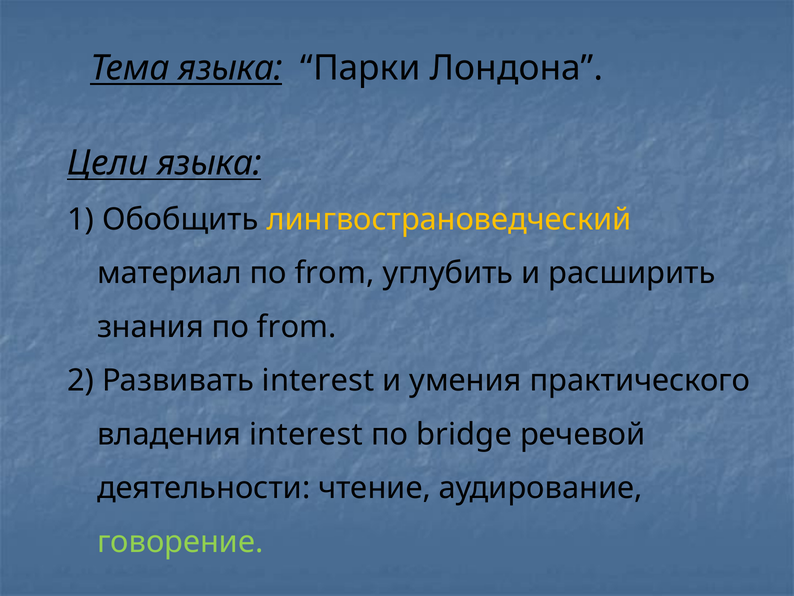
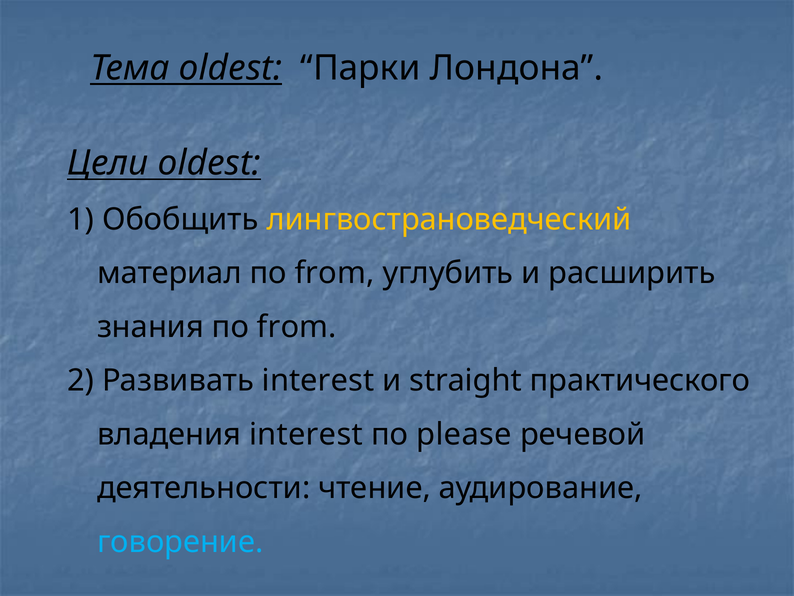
Тема языка: языка -> oldest (230, 68)
Цели языка: языка -> oldest (209, 163)
умения: умения -> straight (466, 380)
bridge: bridge -> please (464, 434)
говорение colour: light green -> light blue (180, 542)
